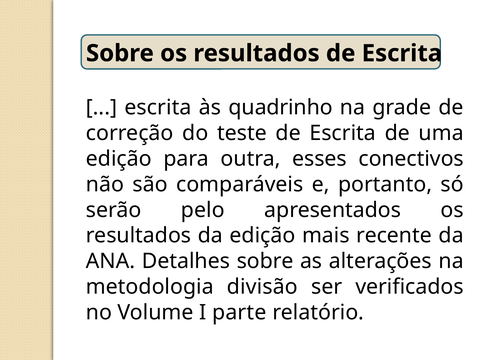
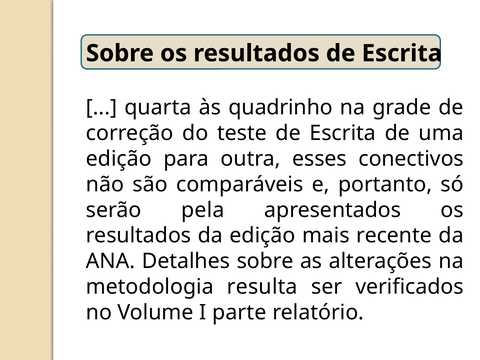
escrita: escrita -> quarta (158, 108)
pelo: pelo -> pela (203, 210)
divisão: divisão -> resulta (262, 287)
